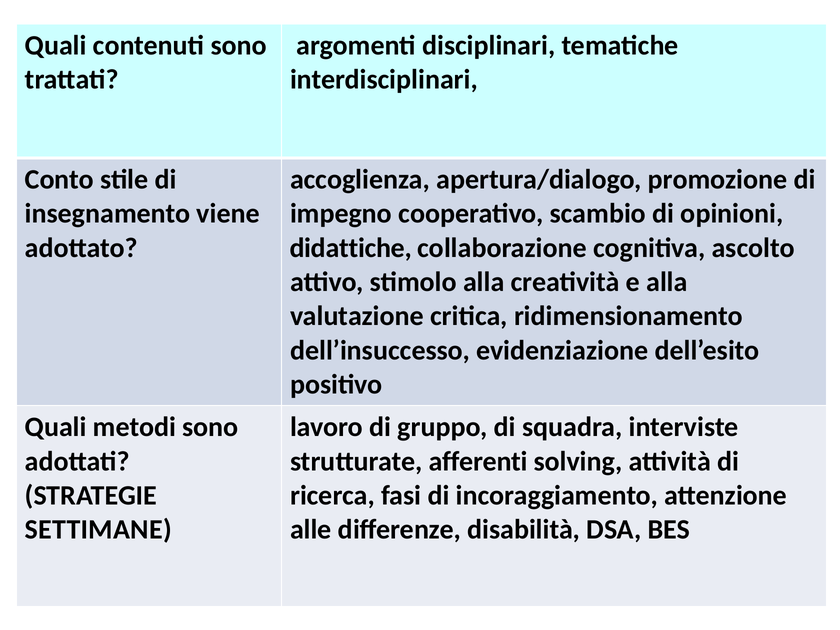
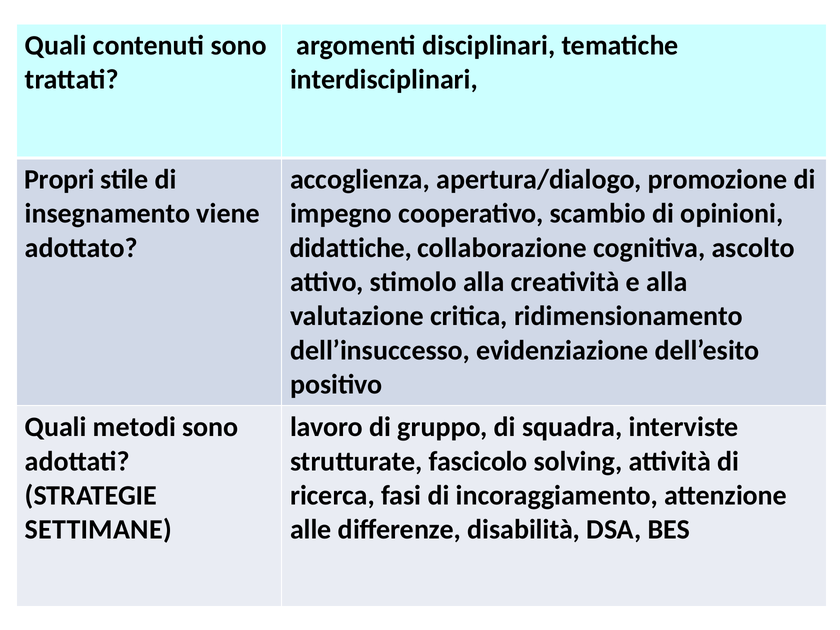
Conto: Conto -> Propri (60, 180)
afferenti: afferenti -> fascicolo (478, 461)
